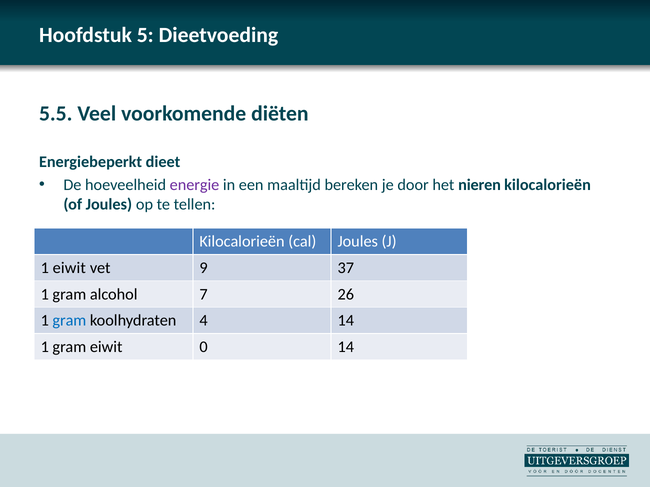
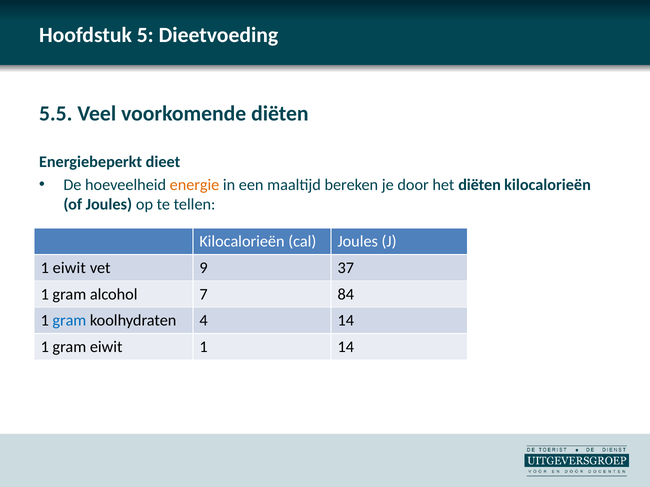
energie colour: purple -> orange (195, 185)
het nieren: nieren -> diëten (480, 185)
26: 26 -> 84 (346, 294)
eiwit 0: 0 -> 1 (203, 347)
